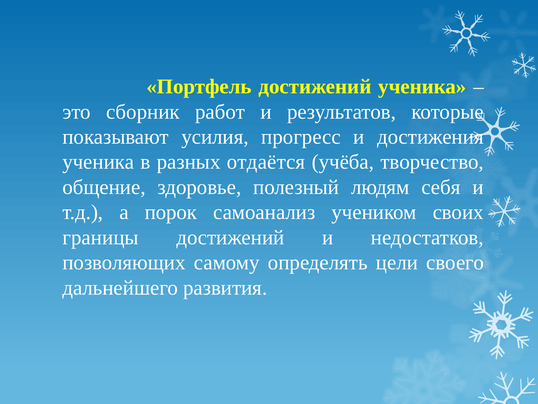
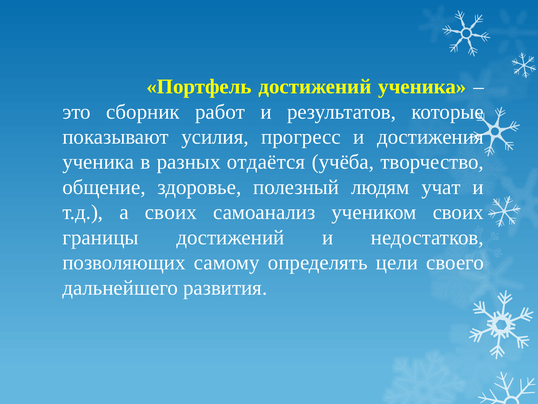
себя: себя -> учат (441, 187)
а порок: порок -> своих (171, 212)
